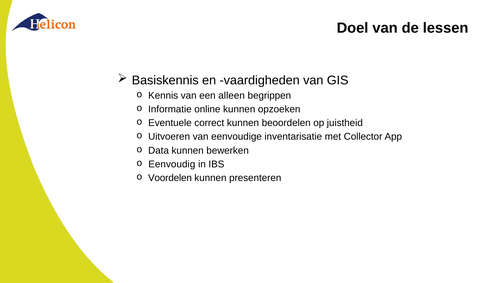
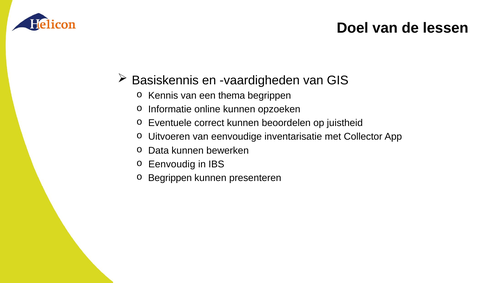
alleen: alleen -> thema (232, 95)
Voordelen: Voordelen -> Begrippen (170, 177)
